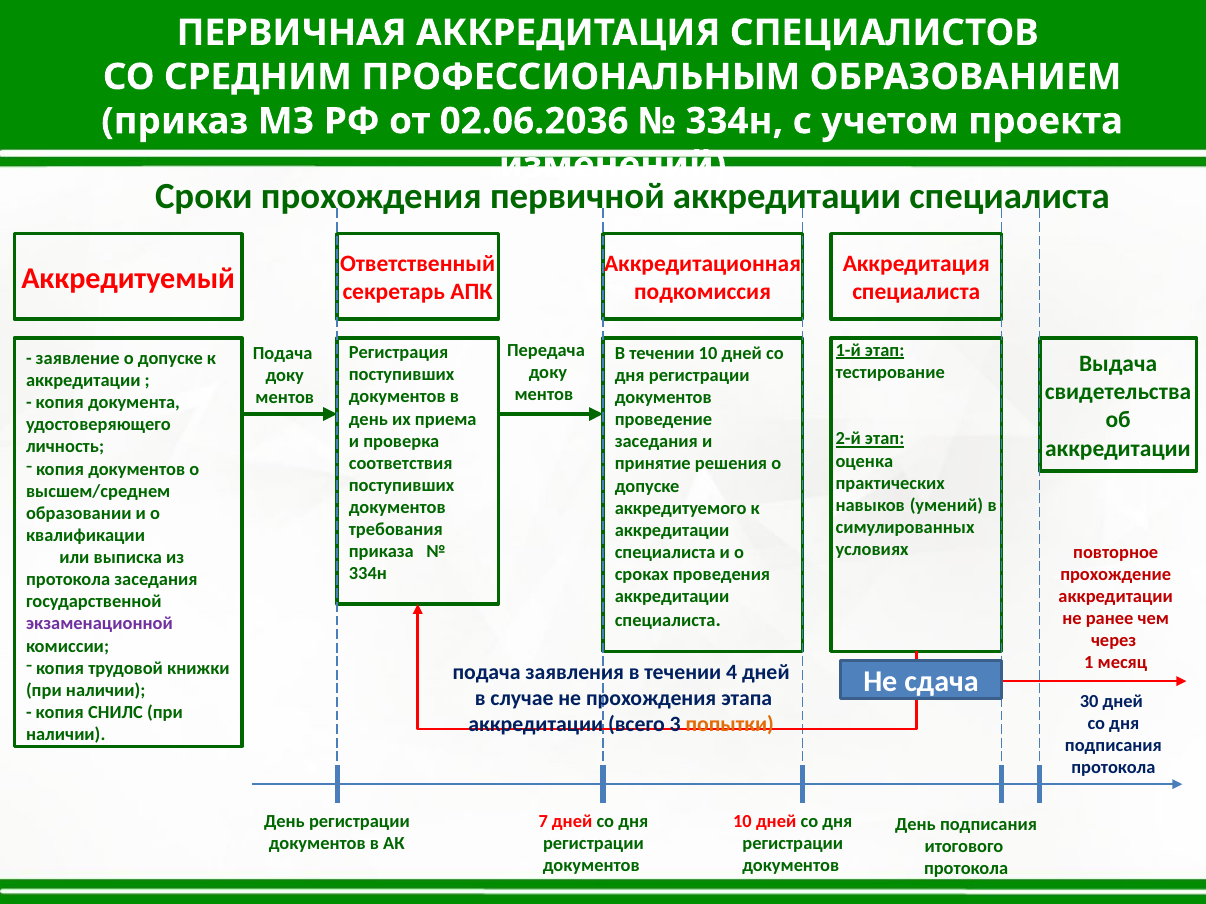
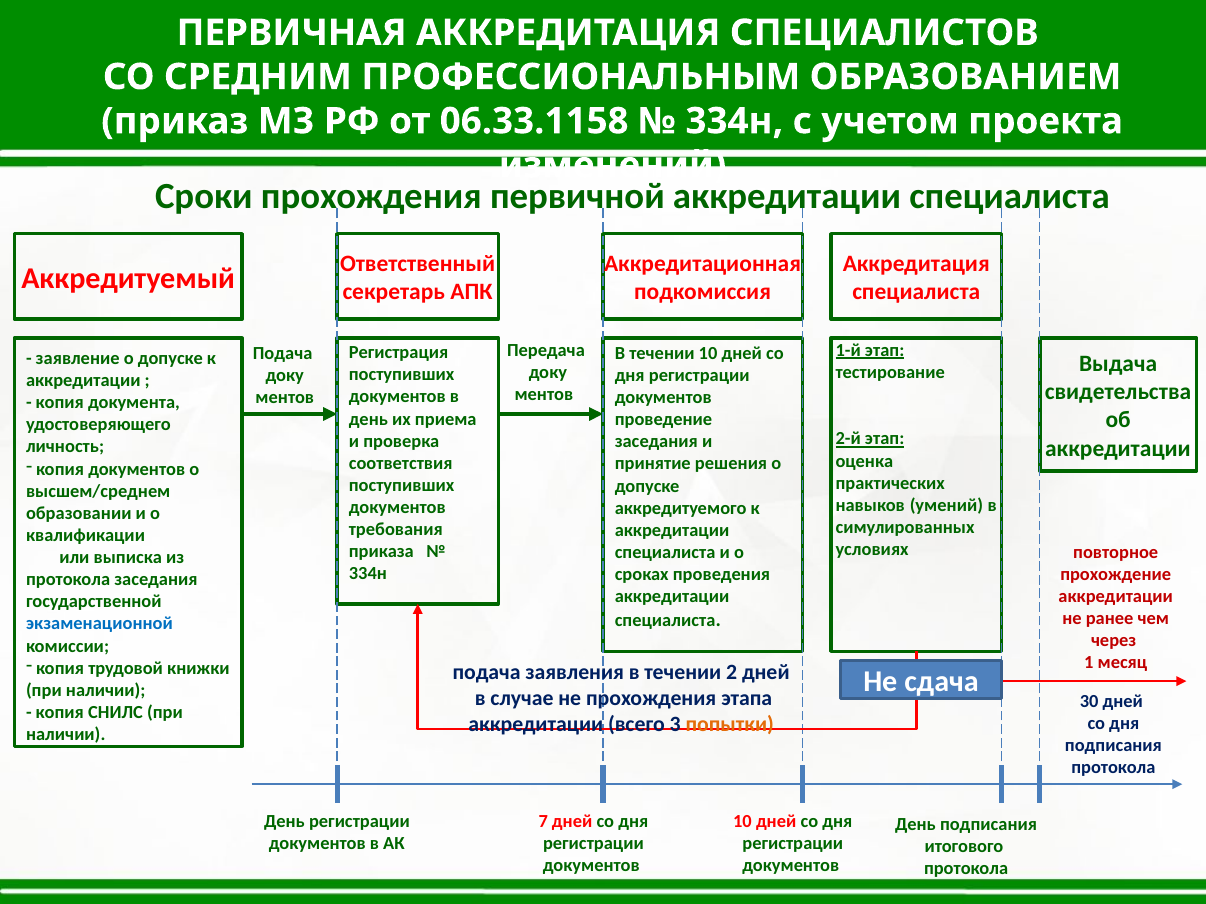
02.06.2036: 02.06.2036 -> 06.33.1158 (534, 121)
экзаменационной colour: purple -> blue (99, 624)
4: 4 -> 2 (732, 672)
